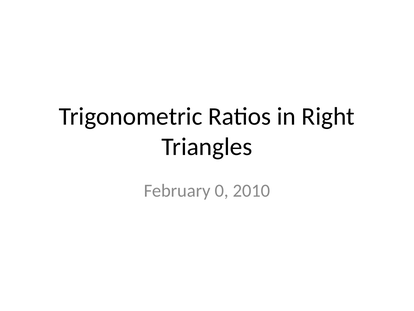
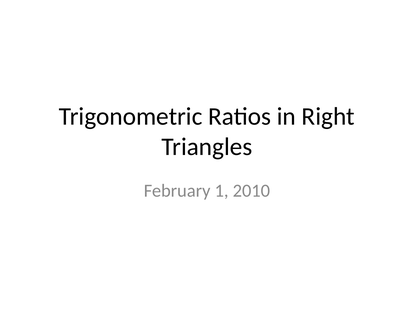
0: 0 -> 1 (222, 190)
